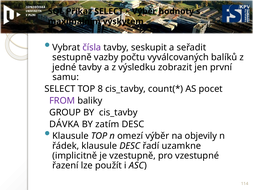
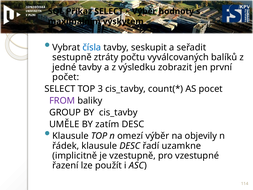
čísla colour: purple -> blue (92, 47)
vazby: vazby -> ztráty (106, 57)
samu: samu -> počet (66, 77)
8: 8 -> 3 (100, 89)
DÁVKA: DÁVKA -> UMĚLE (64, 124)
